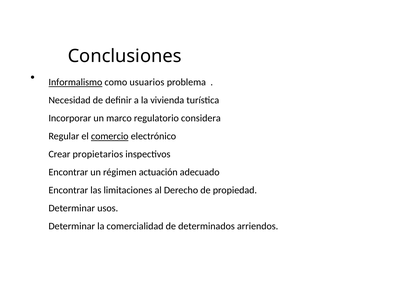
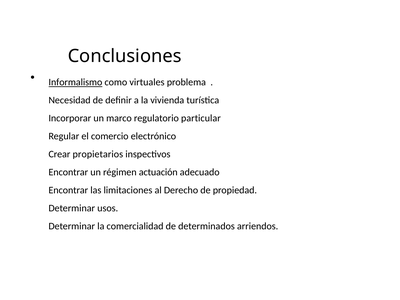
usuarios: usuarios -> virtuales (147, 82)
considera: considera -> particular (201, 118)
comercio underline: present -> none (110, 136)
